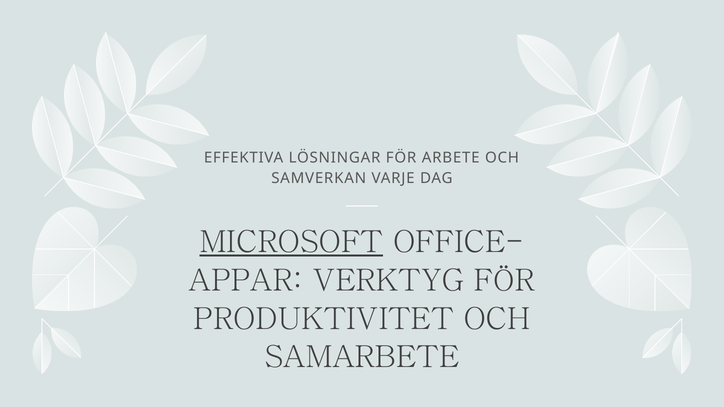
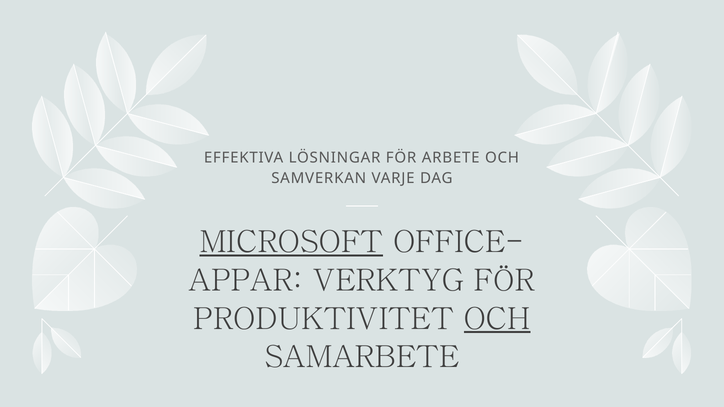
OCH underline: none -> present (497, 319)
